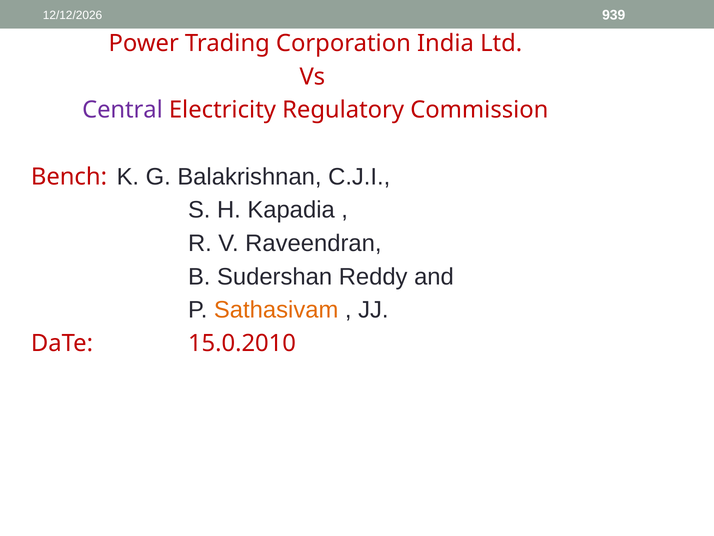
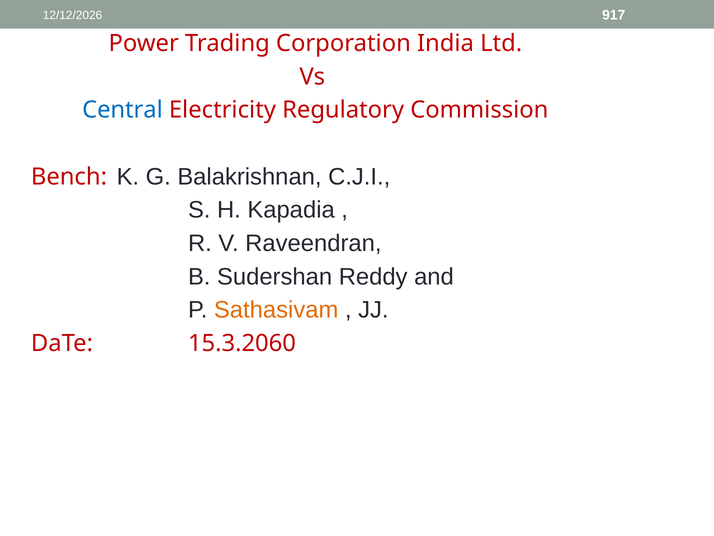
939: 939 -> 917 (614, 15)
Central colour: purple -> blue (122, 110)
15.0.2010: 15.0.2010 -> 15.3.2060 (242, 343)
